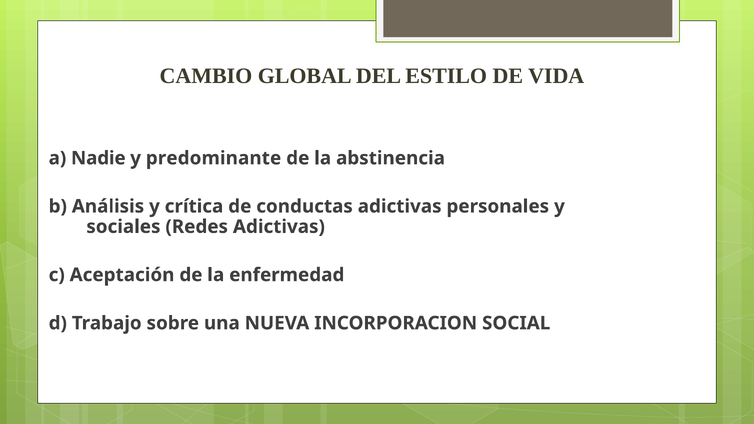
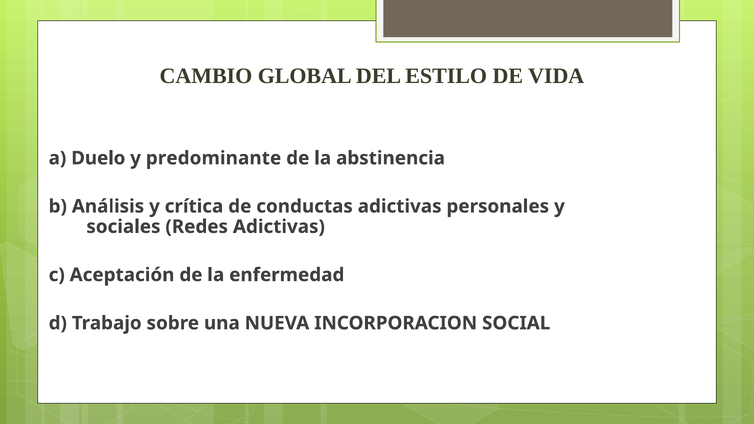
Nadie: Nadie -> Duelo (98, 158)
